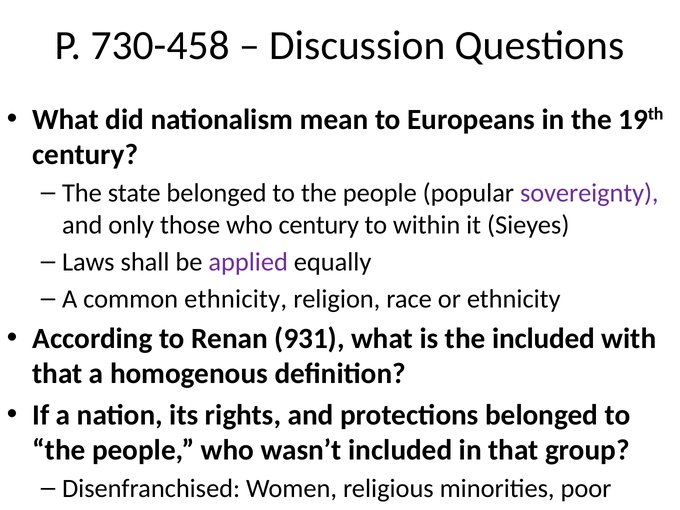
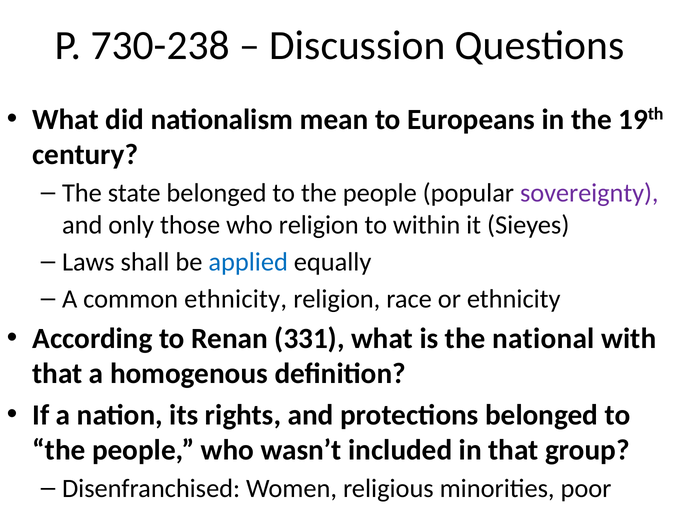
730-458: 730-458 -> 730-238 (160, 45)
who century: century -> religion (319, 225)
applied colour: purple -> blue (248, 262)
931: 931 -> 331 (310, 339)
the included: included -> national (543, 339)
